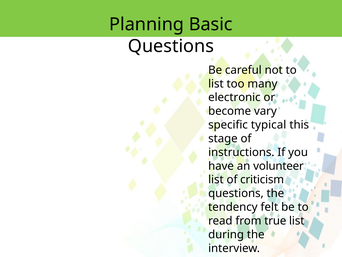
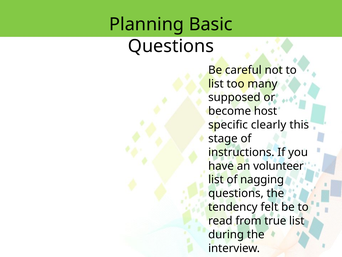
electronic: electronic -> supposed (234, 97)
vary: vary -> host (265, 111)
typical: typical -> clearly (269, 125)
criticism: criticism -> nagging (262, 179)
